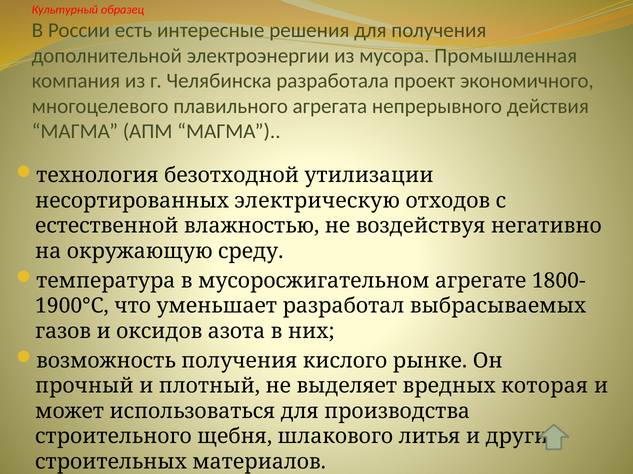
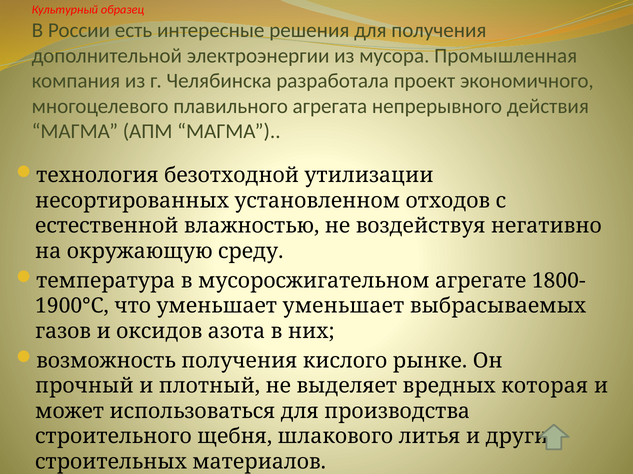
электрическую: электрическую -> установленном (317, 201)
уменьшает разработал: разработал -> уменьшает (343, 306)
